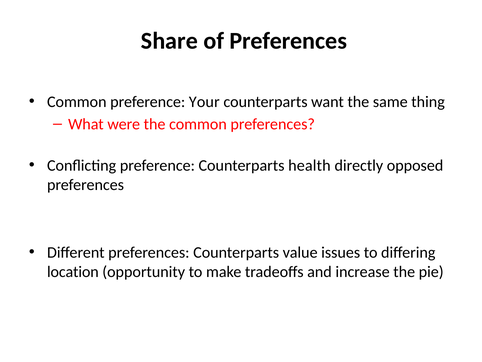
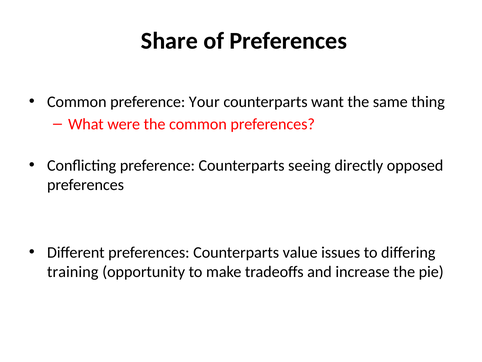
health: health -> seeing (309, 165)
location: location -> training (73, 271)
